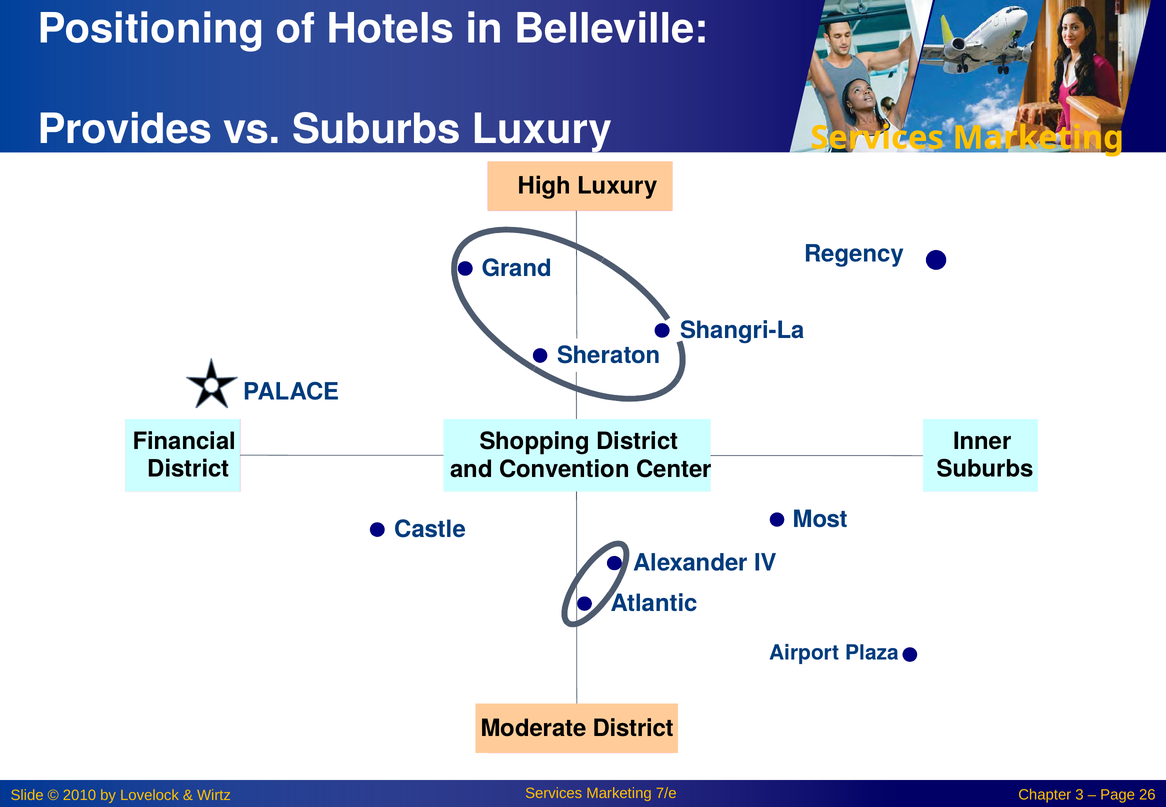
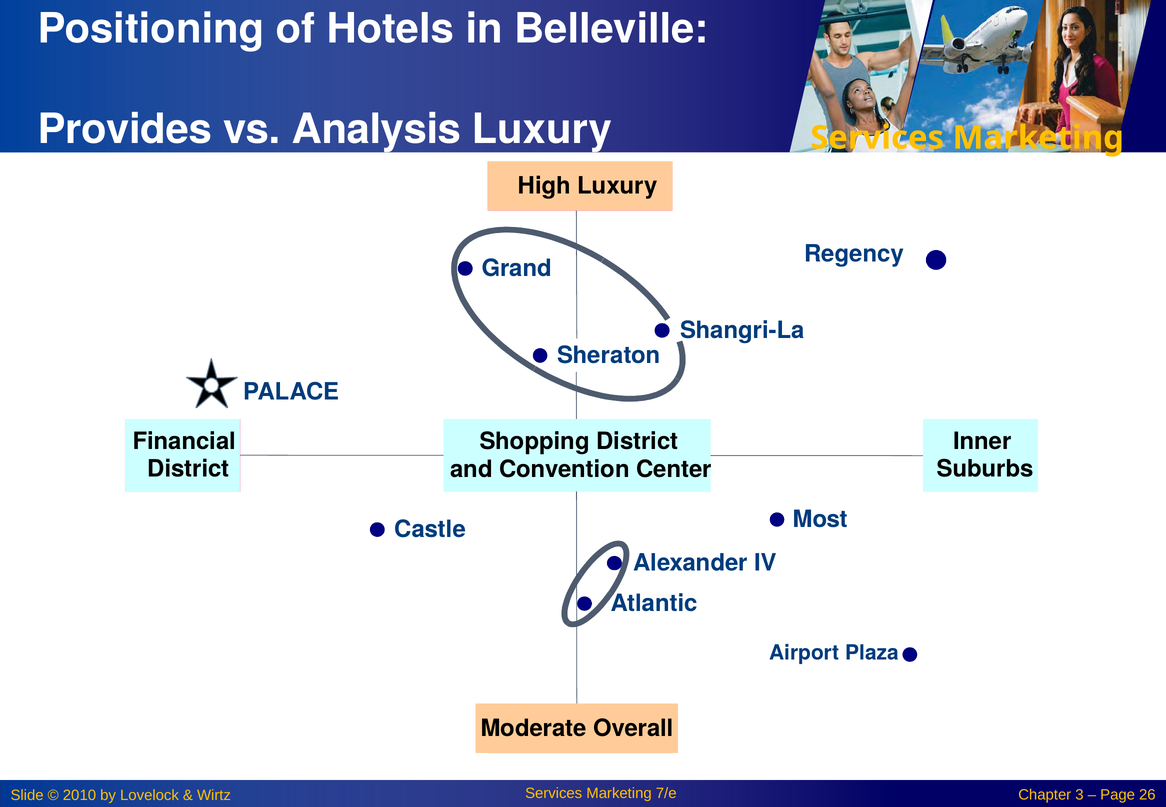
vs Suburbs: Suburbs -> Analysis (376, 129)
Moderate District: District -> Overall (633, 729)
